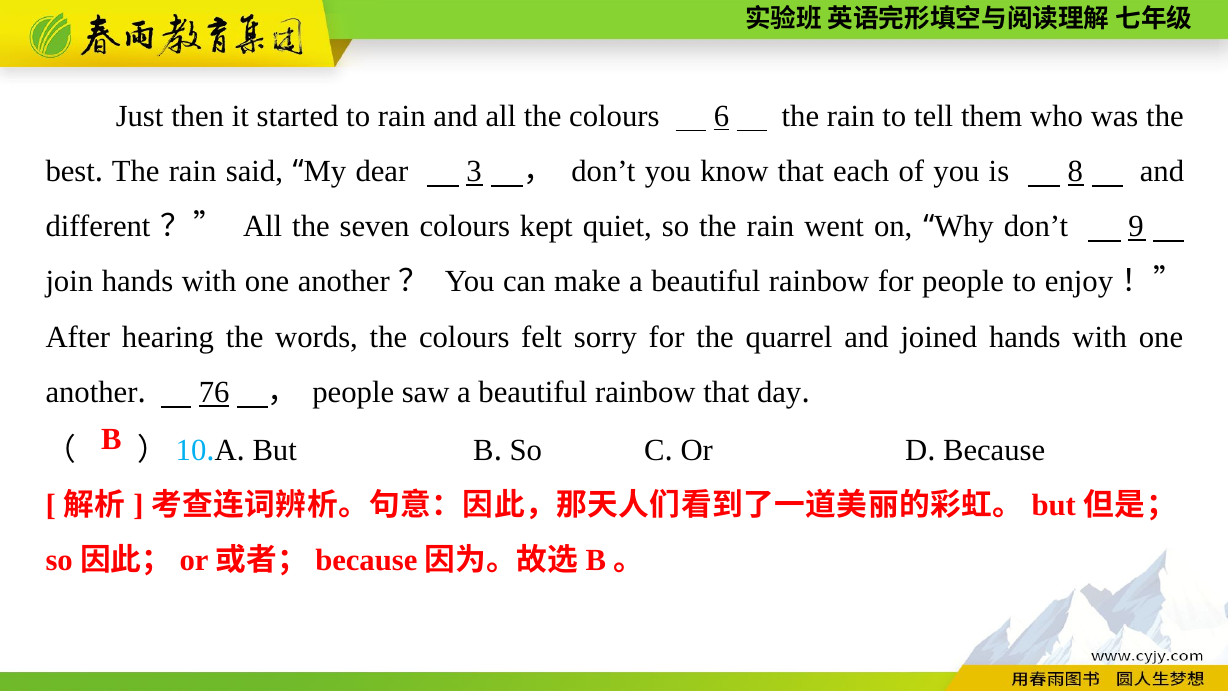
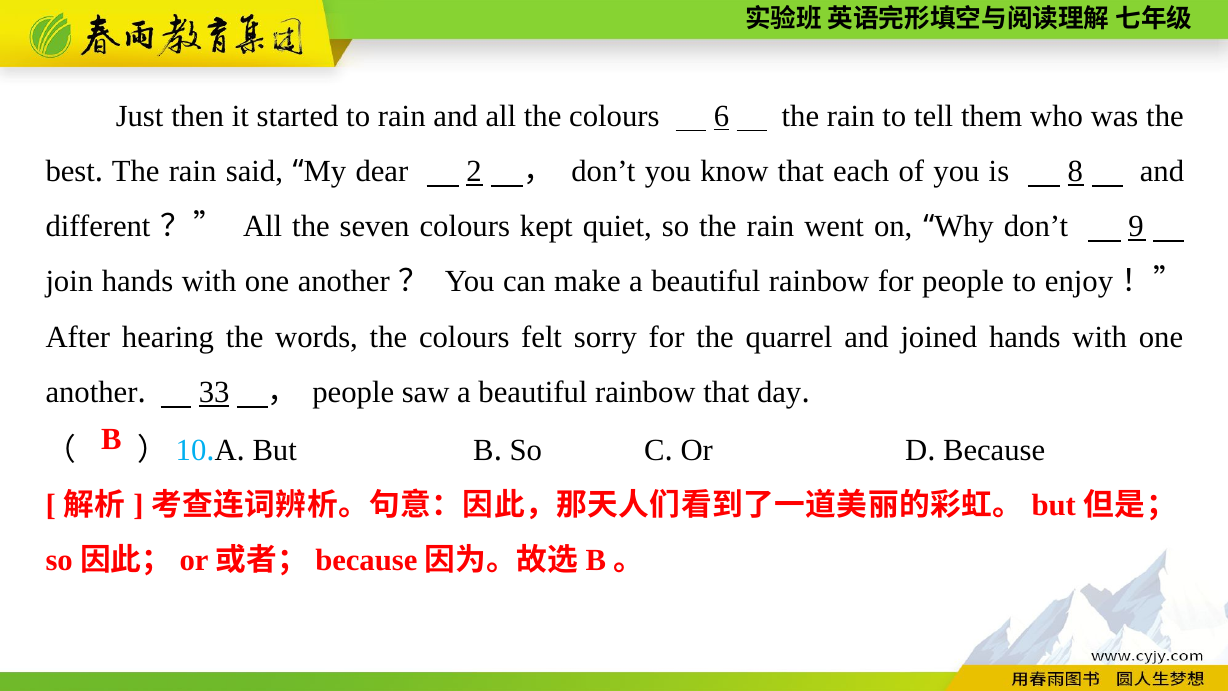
3: 3 -> 2 (474, 171)
76: 76 -> 33 (214, 392)
